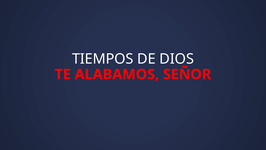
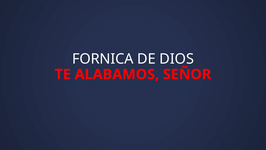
TIEMPOS: TIEMPOS -> FORNICA (103, 59)
